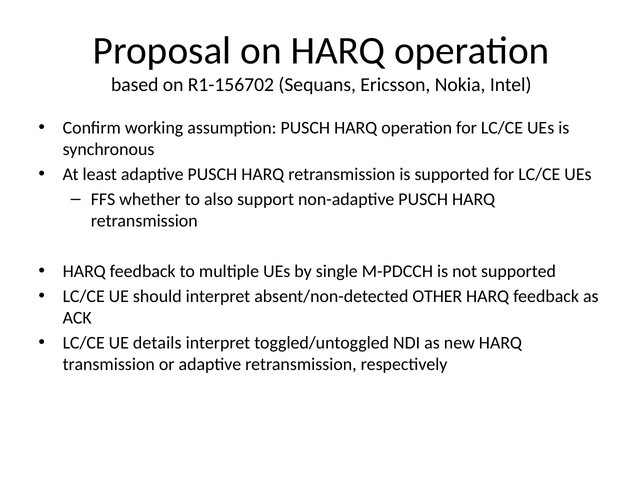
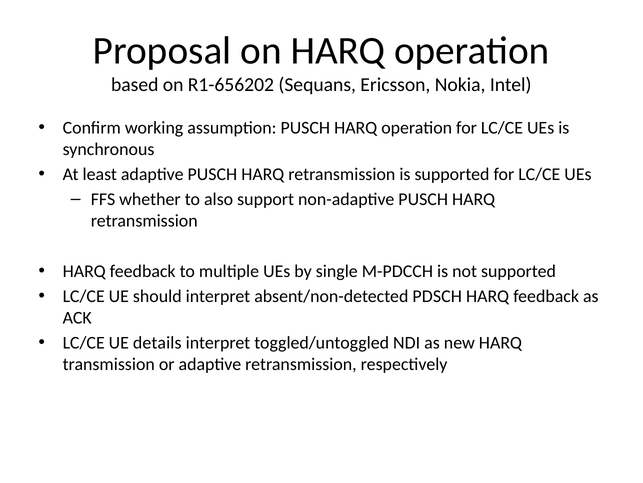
R1-156702: R1-156702 -> R1-656202 (231, 84)
OTHER: OTHER -> PDSCH (437, 296)
